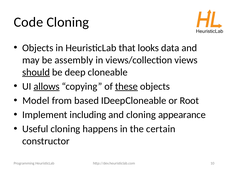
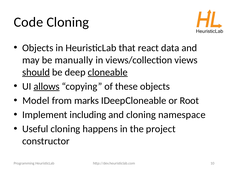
looks: looks -> react (148, 48)
assembly: assembly -> manually (74, 60)
cloneable underline: none -> present (108, 72)
these underline: present -> none (126, 86)
based: based -> marks (87, 101)
appearance: appearance -> namespace (182, 115)
certain: certain -> project (161, 129)
